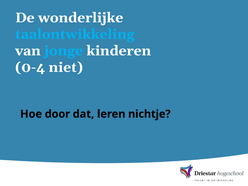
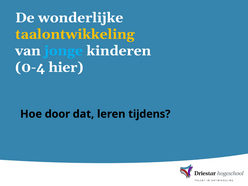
taalontwikkeling colour: light blue -> yellow (75, 34)
niet: niet -> hier (66, 67)
nichtje: nichtje -> tijdens (149, 114)
